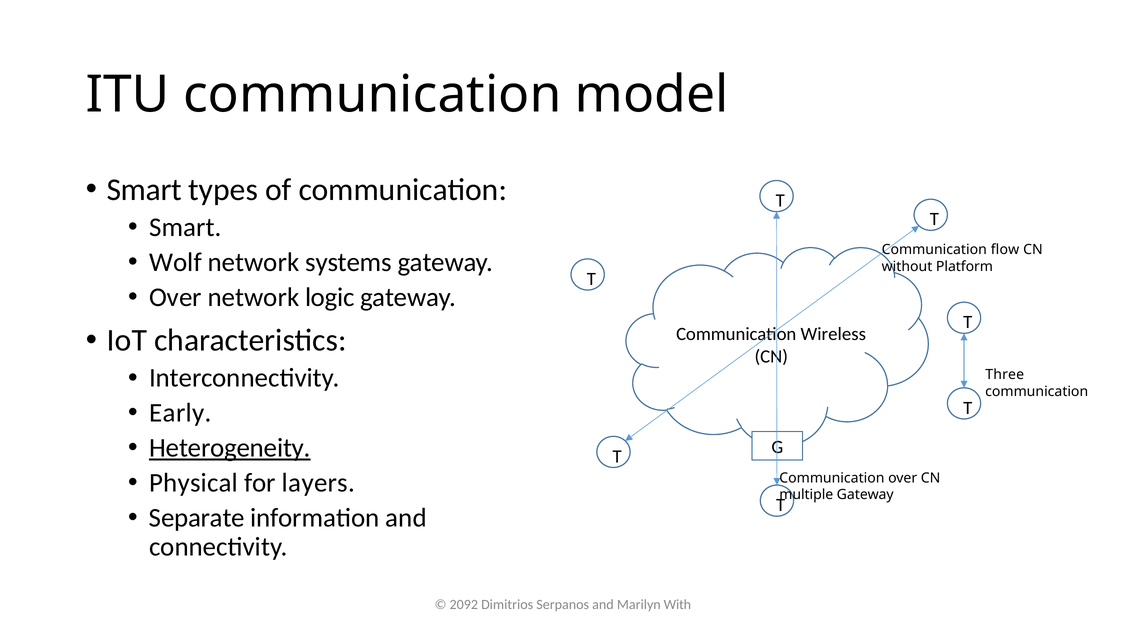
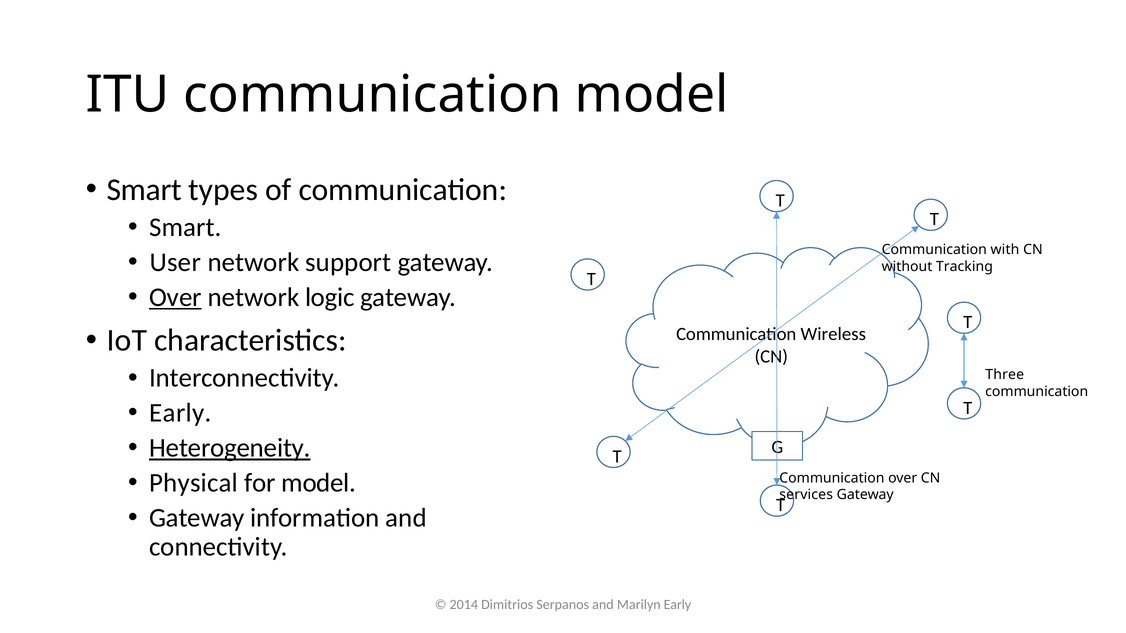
flow: flow -> with (1005, 250)
Wolf: Wolf -> User (175, 262)
systems: systems -> support (348, 262)
Platform: Platform -> Tracking (964, 267)
Over underline: none -> present (175, 297)
for layers: layers -> model (319, 483)
multiple: multiple -> services (806, 495)
Separate: Separate -> Gateway (197, 518)
2092: 2092 -> 2014 (464, 605)
Marilyn With: With -> Early (677, 605)
